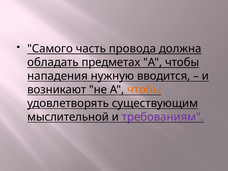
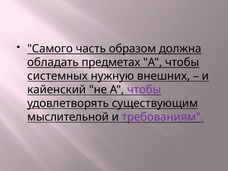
провода: провода -> образом (133, 49)
нападения: нападения -> системных (58, 76)
вводится: вводится -> внешних (164, 76)
возникают: возникают -> кайенский (57, 90)
чтобы colour: orange -> purple (144, 90)
